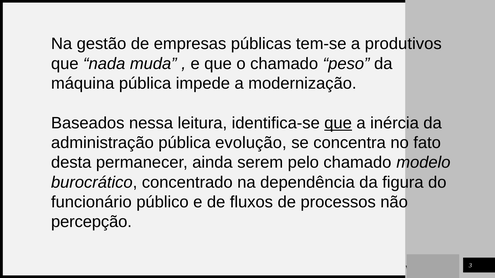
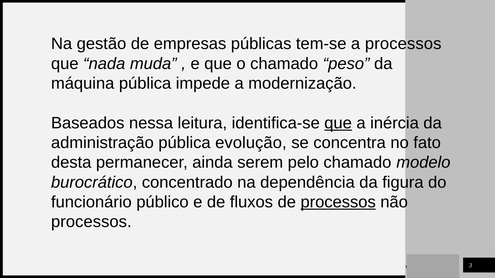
a produtivos: produtivos -> processos (403, 44)
processos underline: none -> present (338, 202)
percepção: percepção -> processos (91, 222)
